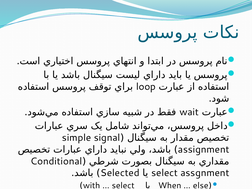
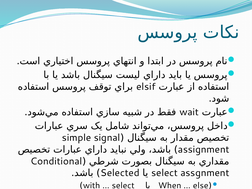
loop: loop -> elsif (146, 87)
